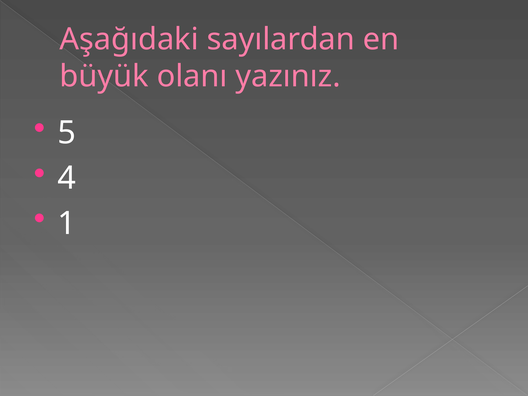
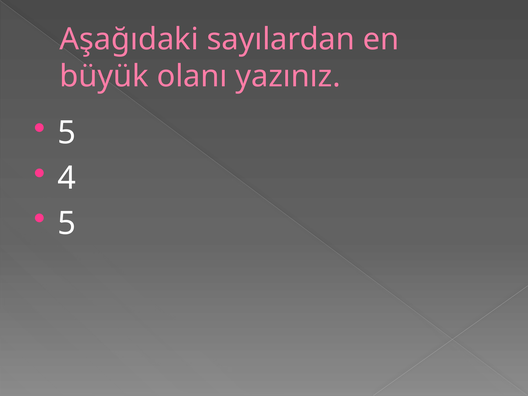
1: 1 -> 5 (67, 223)
